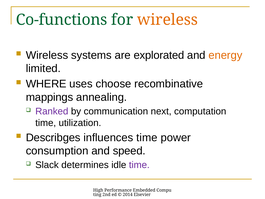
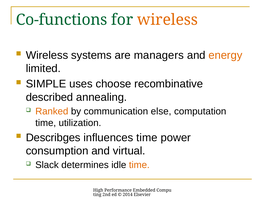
explorated: explorated -> managers (159, 55)
WHERE: WHERE -> SIMPLE (46, 84)
mappings: mappings -> described (49, 97)
Ranked colour: purple -> orange (52, 111)
next: next -> else (161, 111)
speed: speed -> virtual (129, 151)
time colour: purple -> orange (139, 165)
